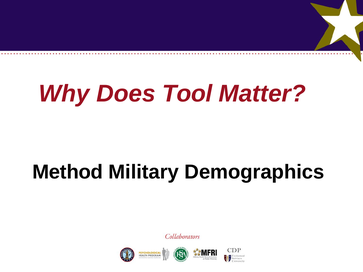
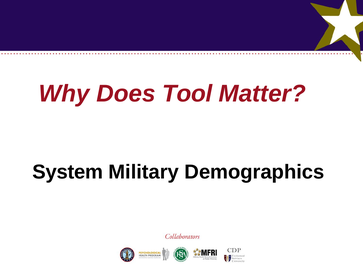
Method: Method -> System (68, 172)
